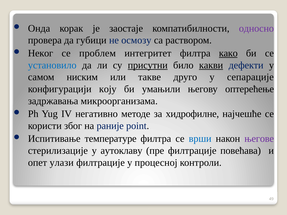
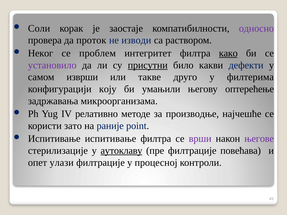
Онда: Онда -> Соли (39, 28)
губици: губици -> проток (91, 40)
осмозу: осмозу -> изводи (136, 40)
установило colour: blue -> purple (52, 65)
какви underline: present -> none (211, 65)
ниским: ниским -> изврши (82, 77)
сепарације: сепарације -> филтерима (250, 77)
негативно: негативно -> релативно (97, 114)
хидрофилне: хидрофилне -> производње (192, 114)
због: због -> зато (73, 126)
Испитивање температуре: температуре -> испитивање (111, 139)
врши colour: blue -> purple (200, 139)
аутоклаву underline: none -> present (121, 151)
